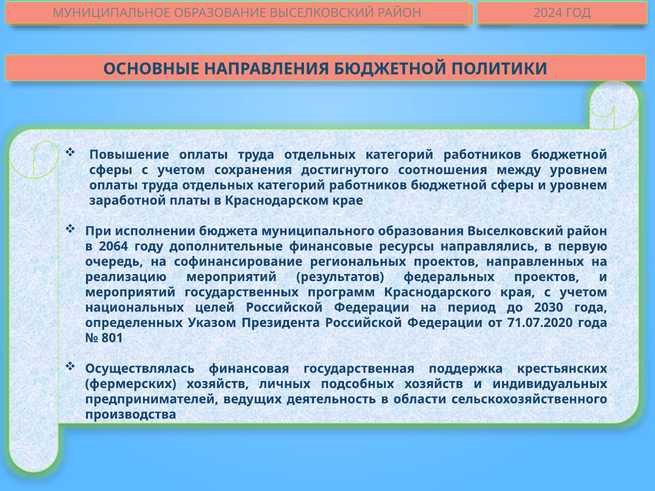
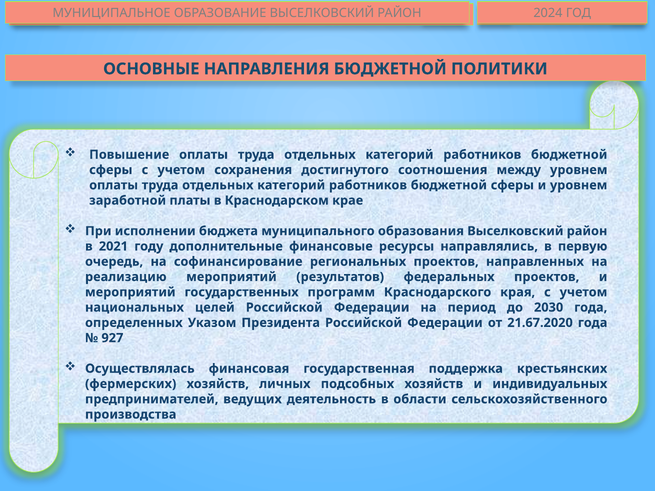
2064: 2064 -> 2021 (113, 246)
71.07.2020: 71.07.2020 -> 21.67.2020 (540, 323)
801: 801 -> 927 (112, 338)
